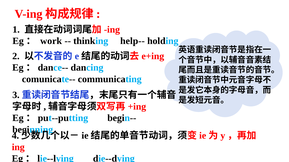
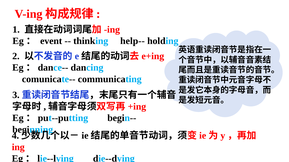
work: work -> event (51, 41)
